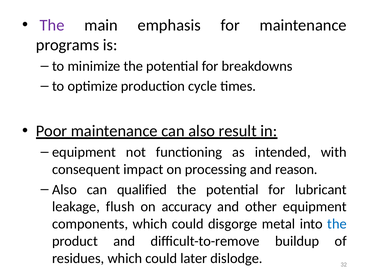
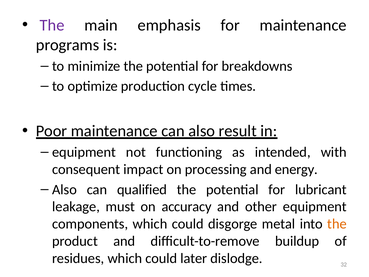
reason: reason -> energy (296, 169)
flush: flush -> must (120, 207)
the colour: blue -> orange (337, 224)
